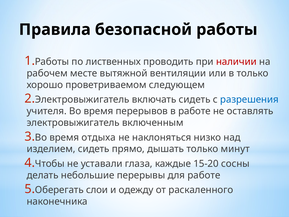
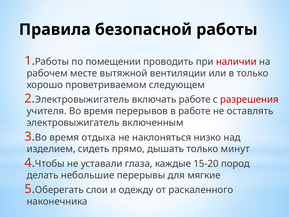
лиственных: лиственных -> помещении (113, 62)
включать сидеть: сидеть -> работе (195, 99)
разрешения colour: blue -> red (249, 99)
сосны: сосны -> пород (235, 164)
для работе: работе -> мягкие (204, 175)
